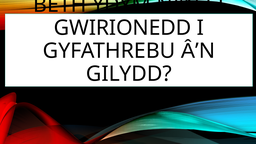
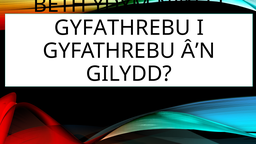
GWIRIONEDD: GWIRIONEDD -> GYFATHREBU (122, 28)
